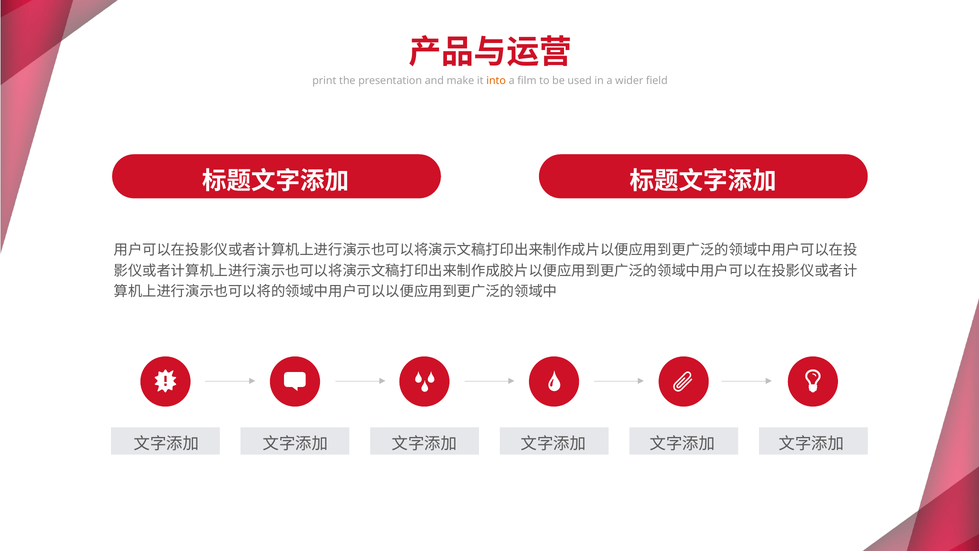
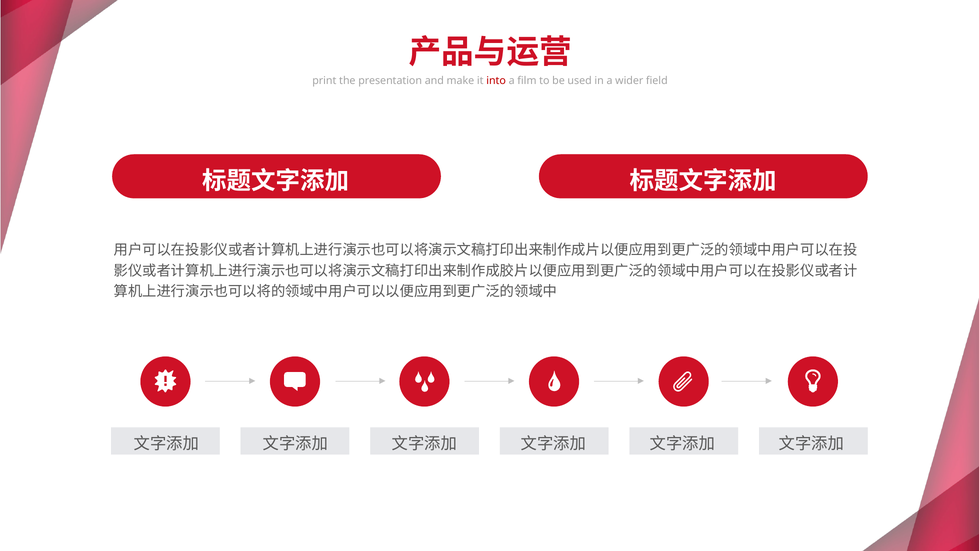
into colour: orange -> red (496, 81)
